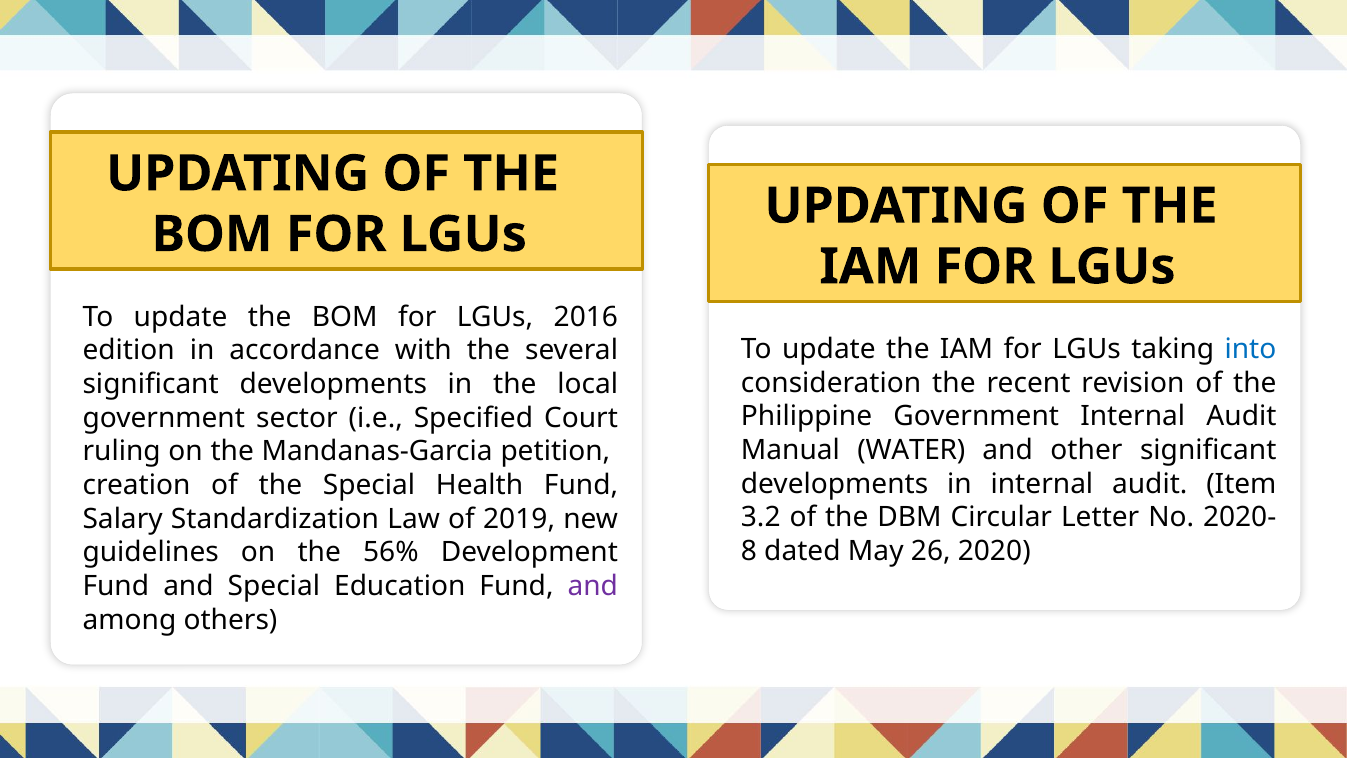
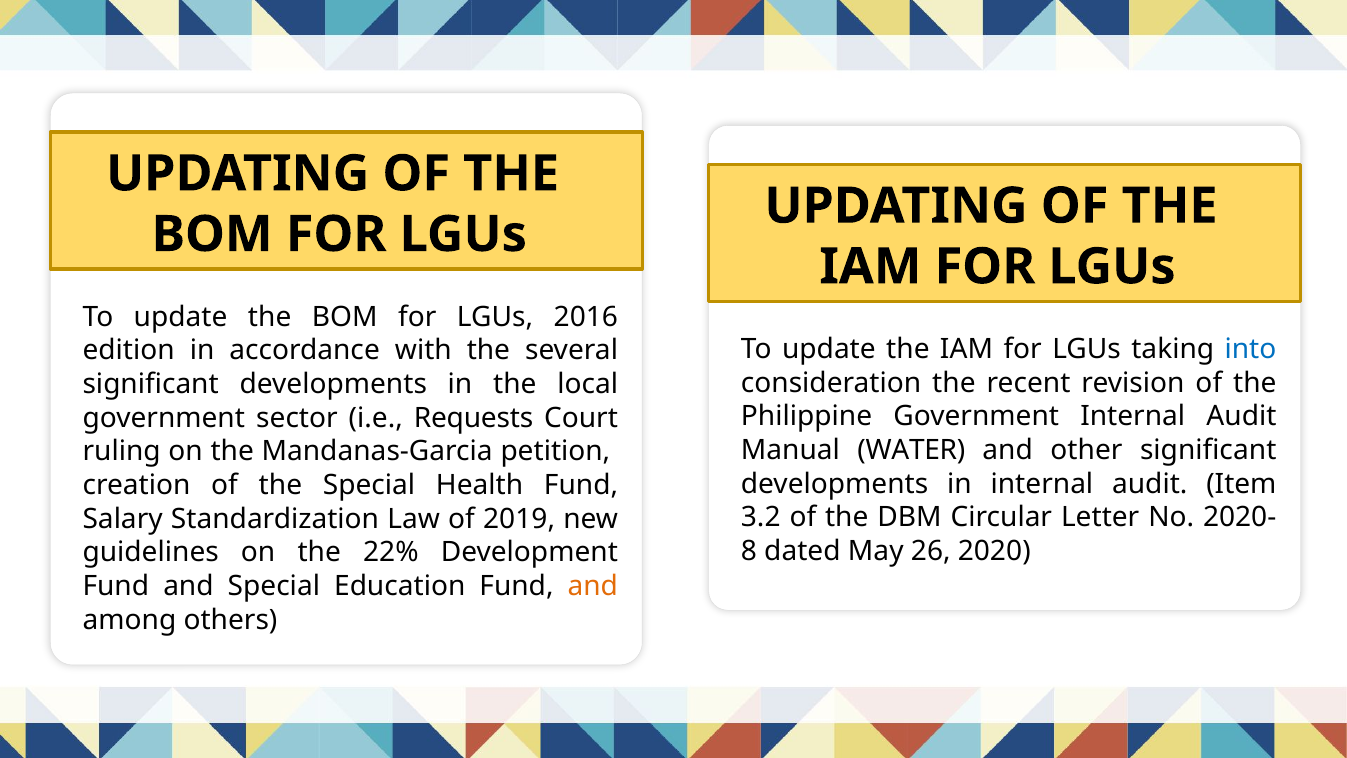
Specified: Specified -> Requests (474, 418)
56%: 56% -> 22% (391, 552)
and colour: purple -> orange (593, 586)
